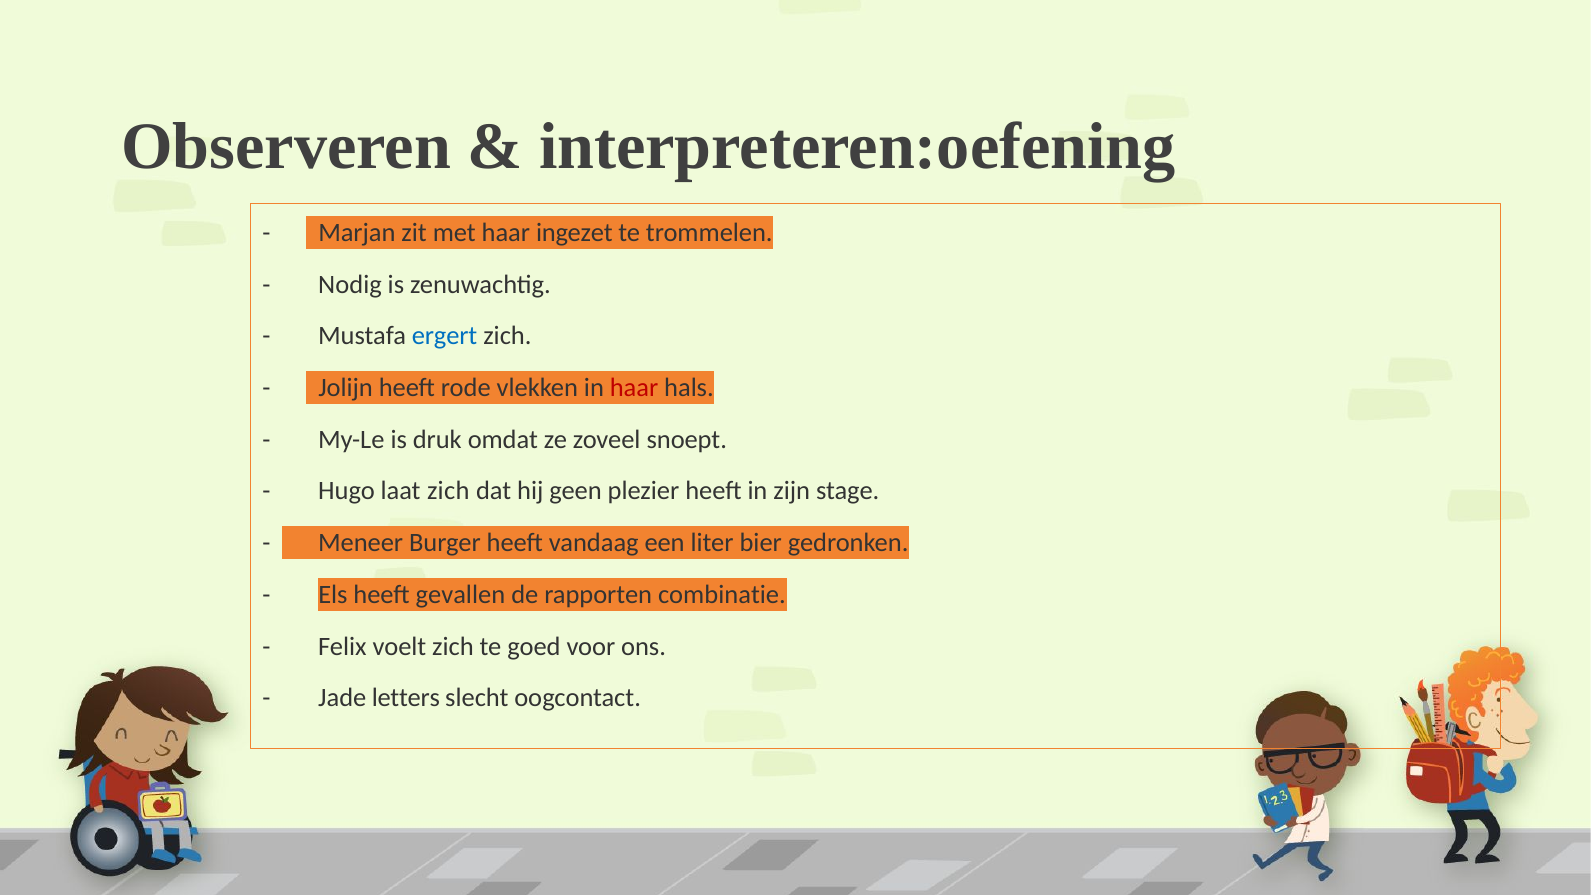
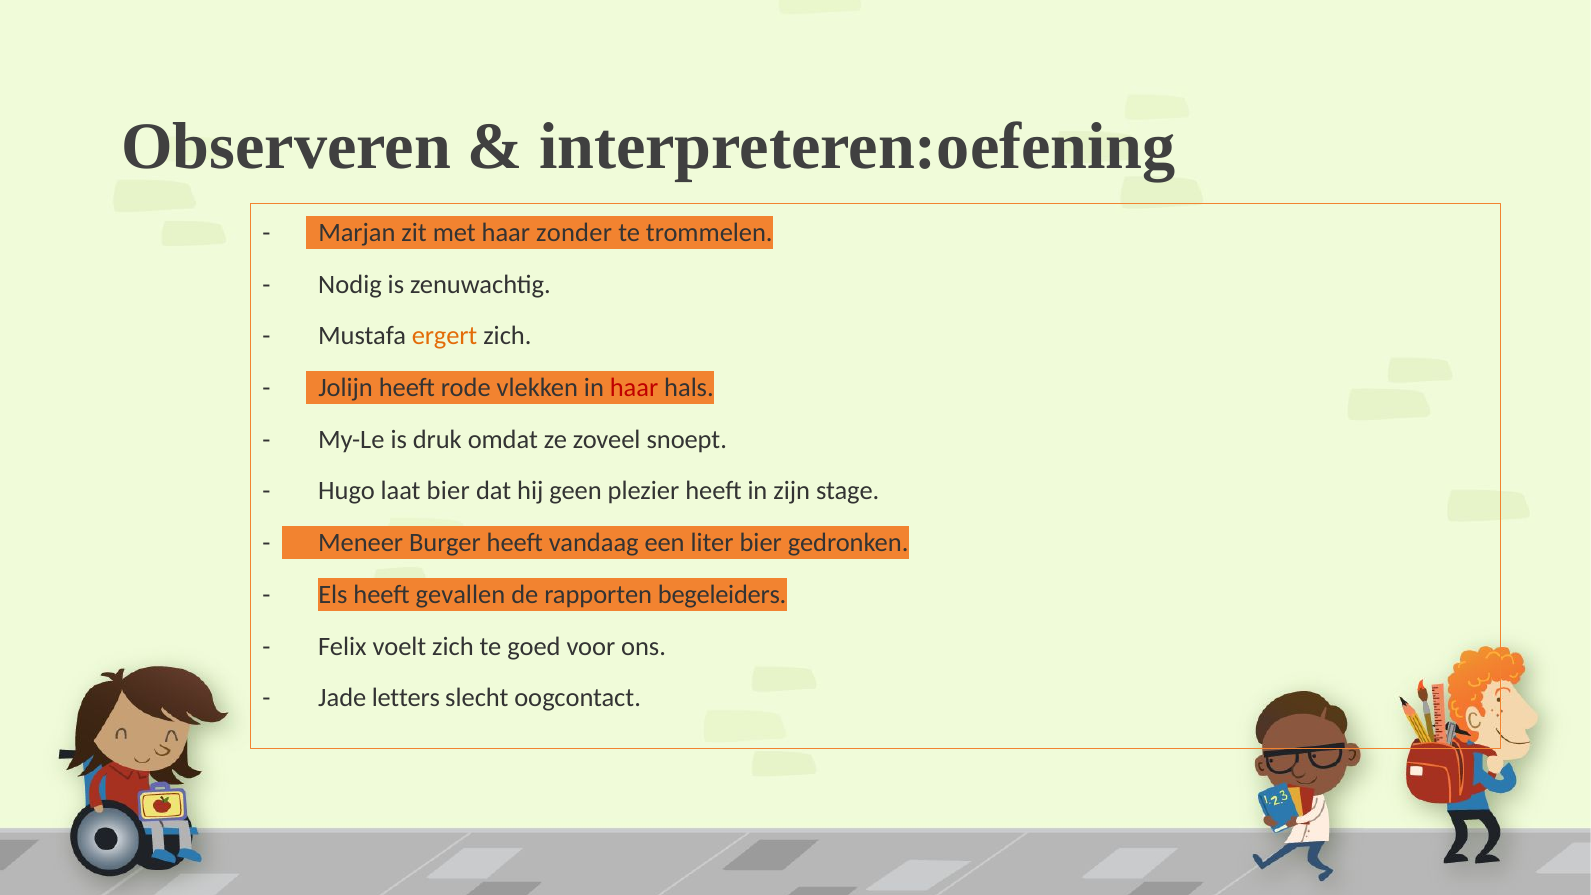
ingezet: ingezet -> zonder (574, 233)
ergert colour: blue -> orange (445, 336)
laat zich: zich -> bier (448, 491)
combinatie: combinatie -> begeleiders (722, 595)
